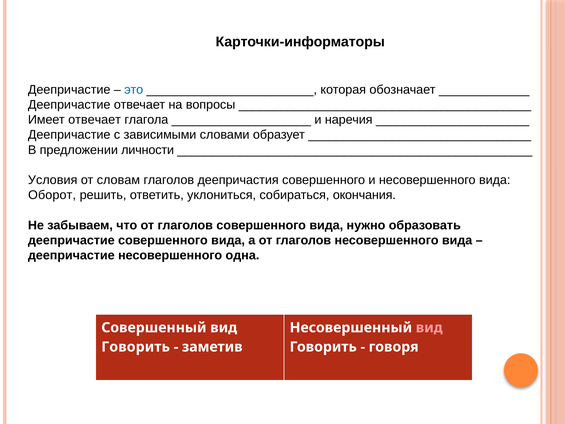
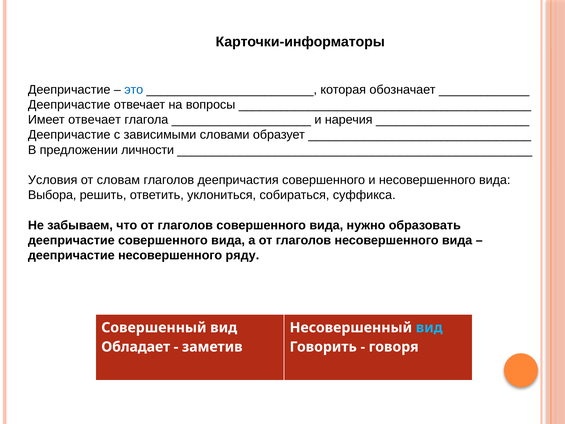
Оборот: Оборот -> Выбора (52, 195)
окончания: окончания -> суффикса (364, 195)
одна: одна -> ряду (242, 255)
вид colour: pink -> light blue (429, 327)
Говорить: Говорить -> Обладает (136, 347)
